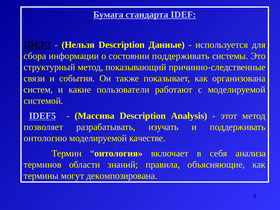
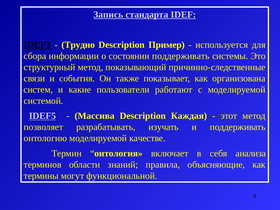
Бумага: Бумага -> Запись (108, 15)
Нельзя: Нельзя -> Трудно (78, 45)
Данные: Данные -> Пример (167, 45)
Analysis: Analysis -> Каждая (189, 116)
декомпозирована: декомпозирована -> функциональной (122, 176)
